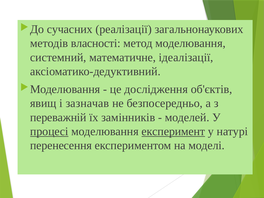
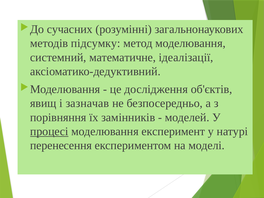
реалізації: реалізації -> розумінні (124, 29)
власності: власності -> підсумку (96, 43)
переважній: переважній -> порівняння (58, 117)
експеримент underline: present -> none (173, 131)
